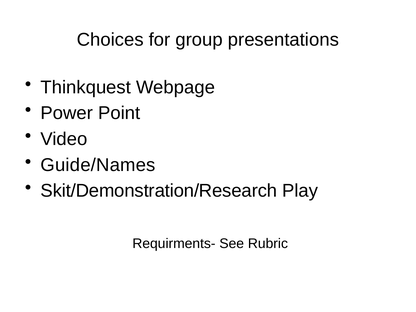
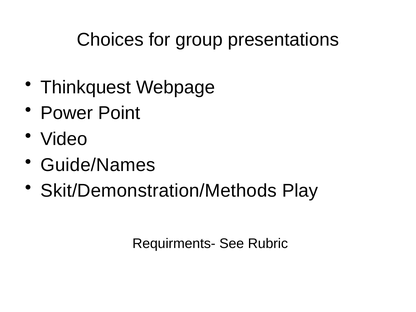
Skit/Demonstration/Research: Skit/Demonstration/Research -> Skit/Demonstration/Methods (159, 191)
